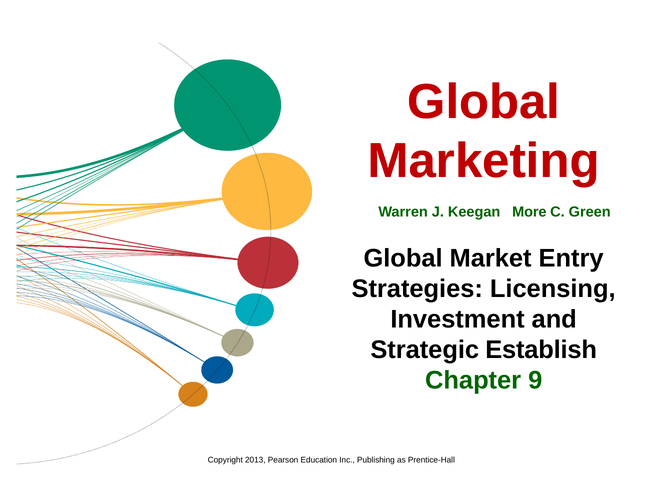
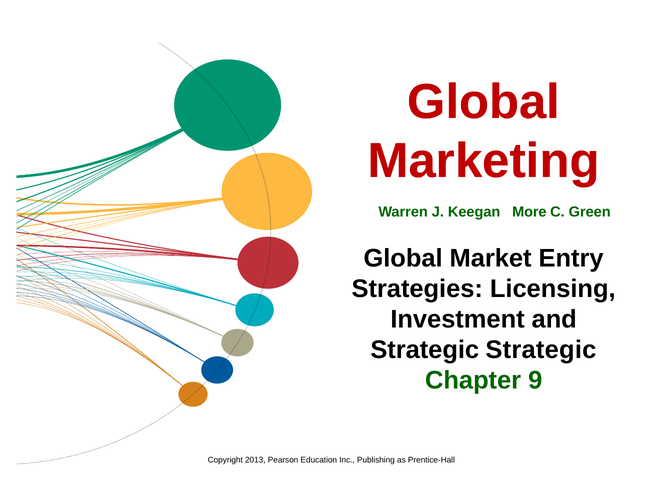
Strategic Establish: Establish -> Strategic (541, 350)
